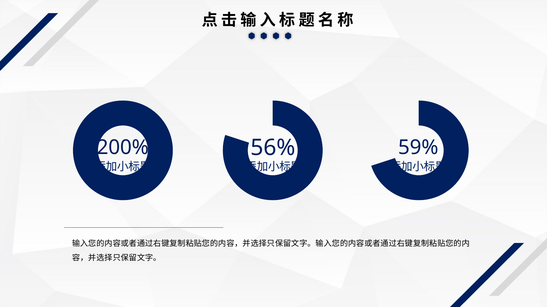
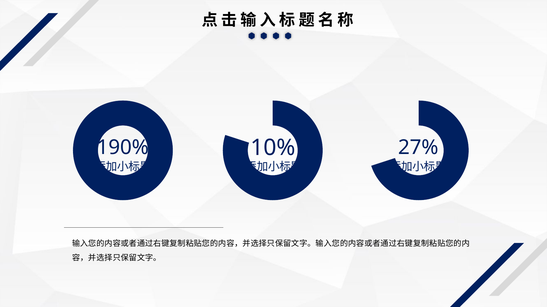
56%: 56% -> 10% (273, 148)
200%: 200% -> 190% (123, 148)
59%: 59% -> 27% (418, 148)
